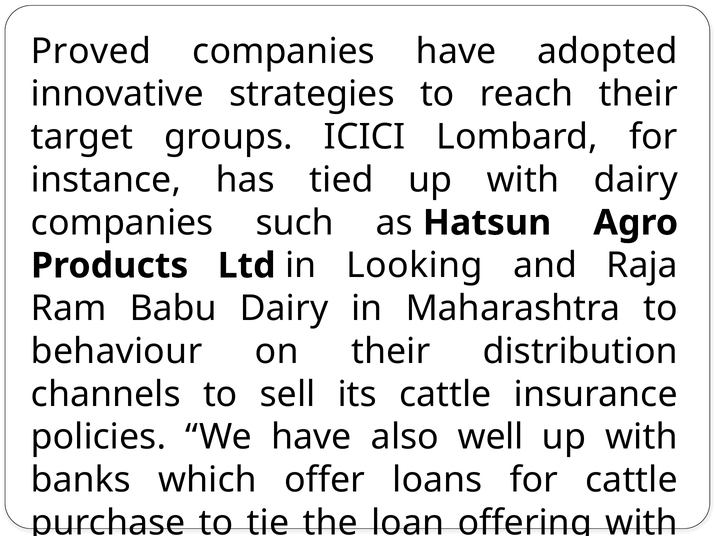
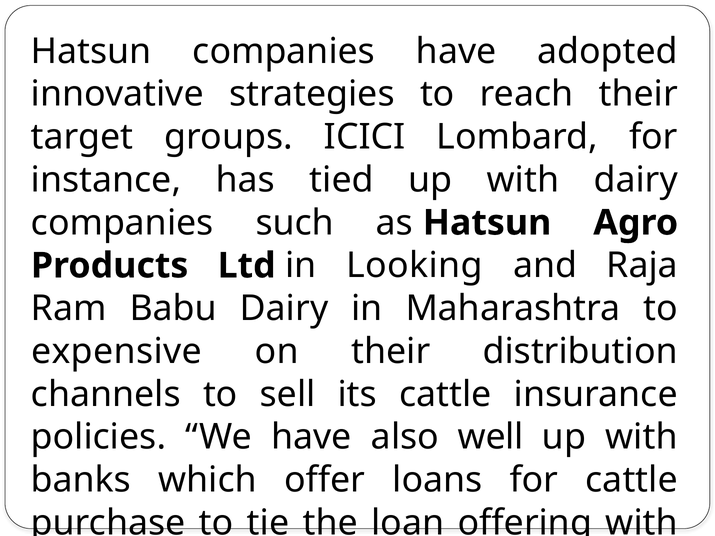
Proved: Proved -> Hatsun (91, 51)
behaviour: behaviour -> expensive (116, 352)
